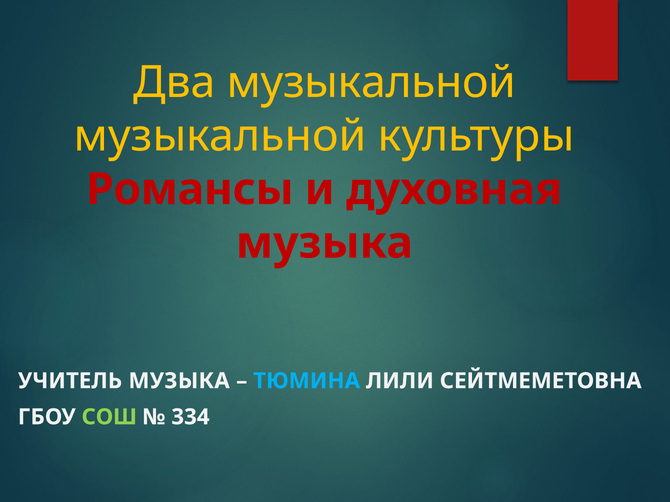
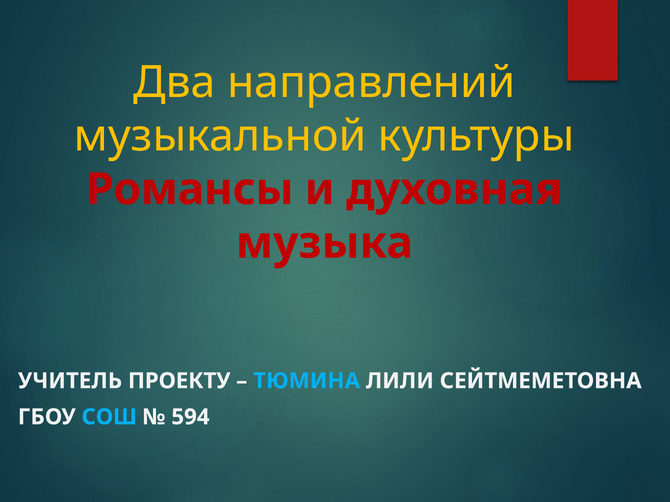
Два музыкальной: музыкальной -> направлений (371, 82)
УЧИТЕЛЬ МУЗЫКА: МУЗЫКА -> ПРОЕКТУ (179, 381)
СОШ colour: light green -> light blue (109, 417)
334: 334 -> 594 (190, 417)
